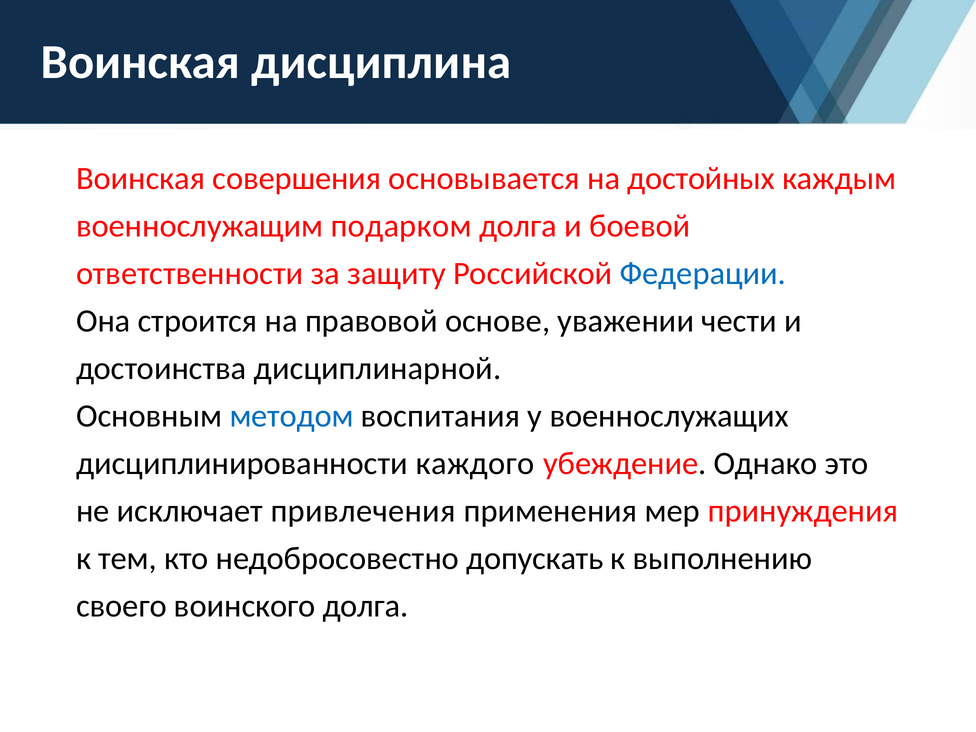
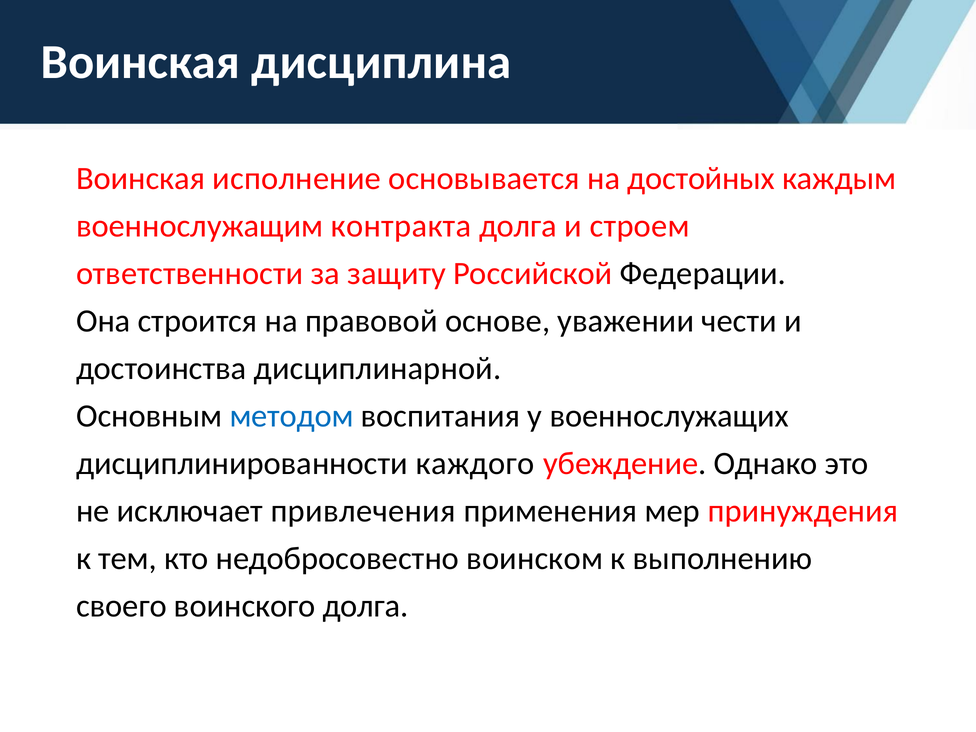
совершения: совершения -> исполнение (297, 179)
подарком: подарком -> контракта (401, 226)
боевой: боевой -> строем (640, 226)
Федерации colour: blue -> black (703, 274)
допускать: допускать -> воинском (535, 558)
